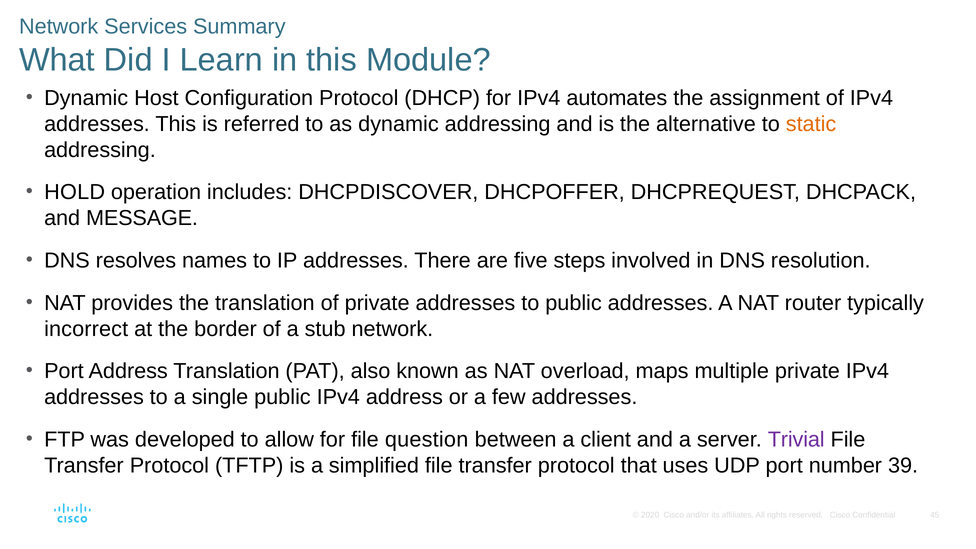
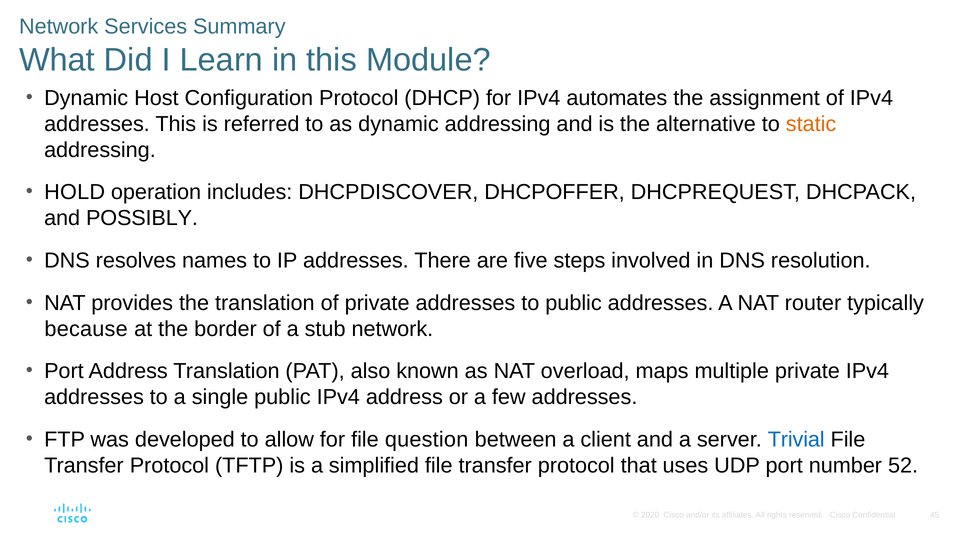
MESSAGE: MESSAGE -> POSSIBLY (142, 218)
incorrect: incorrect -> because (86, 329)
Trivial colour: purple -> blue (796, 440)
39: 39 -> 52 (903, 466)
